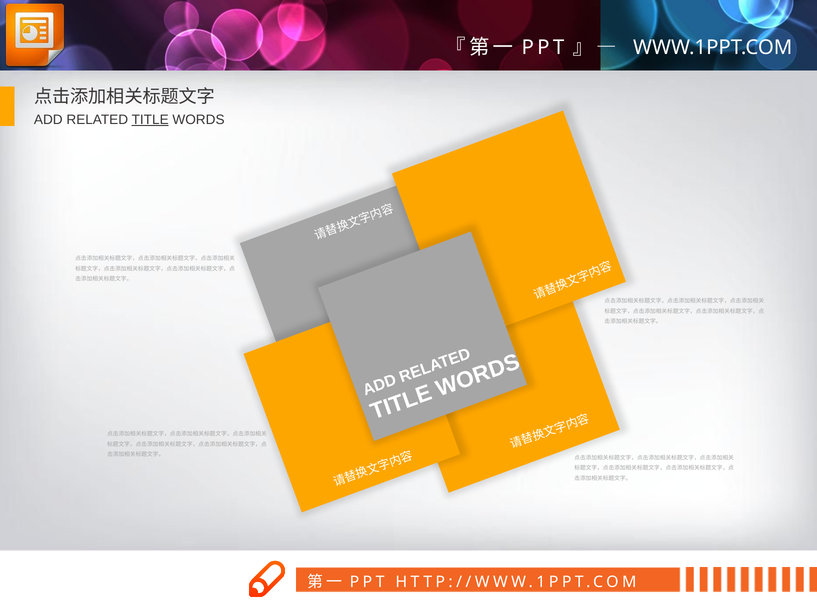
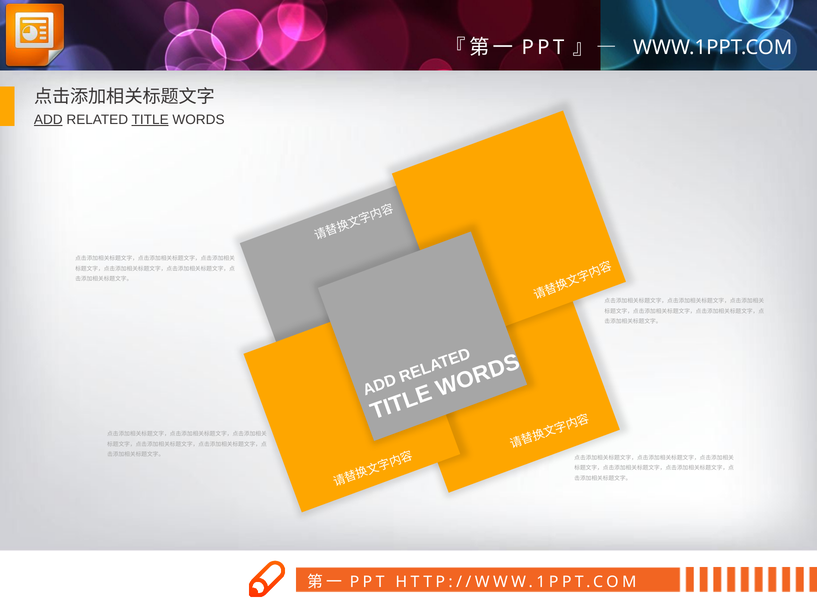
ADD underline: none -> present (48, 120)
